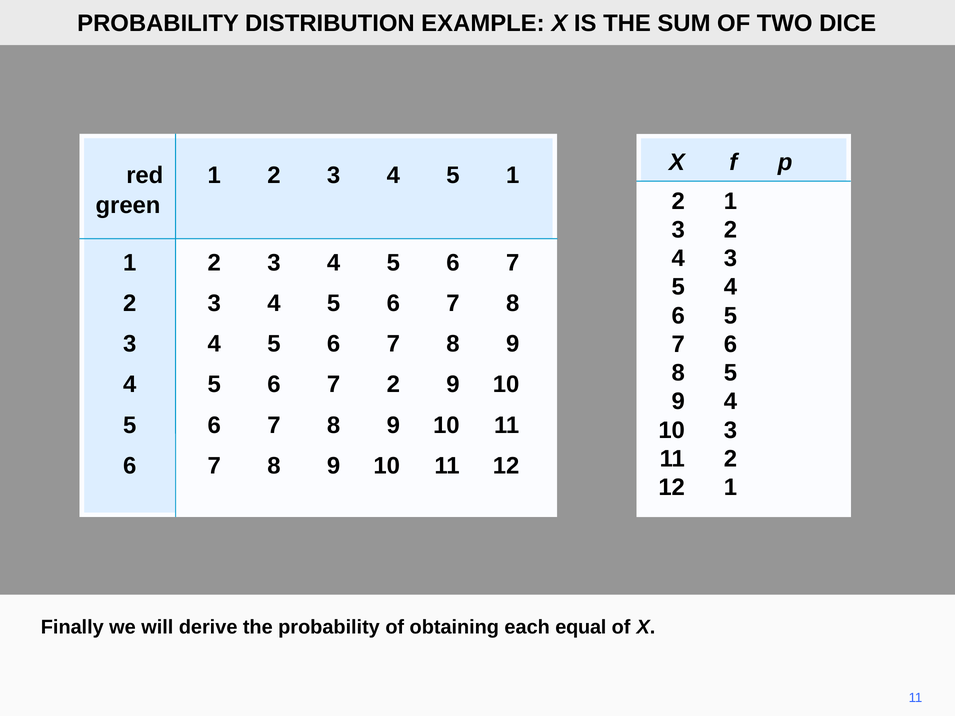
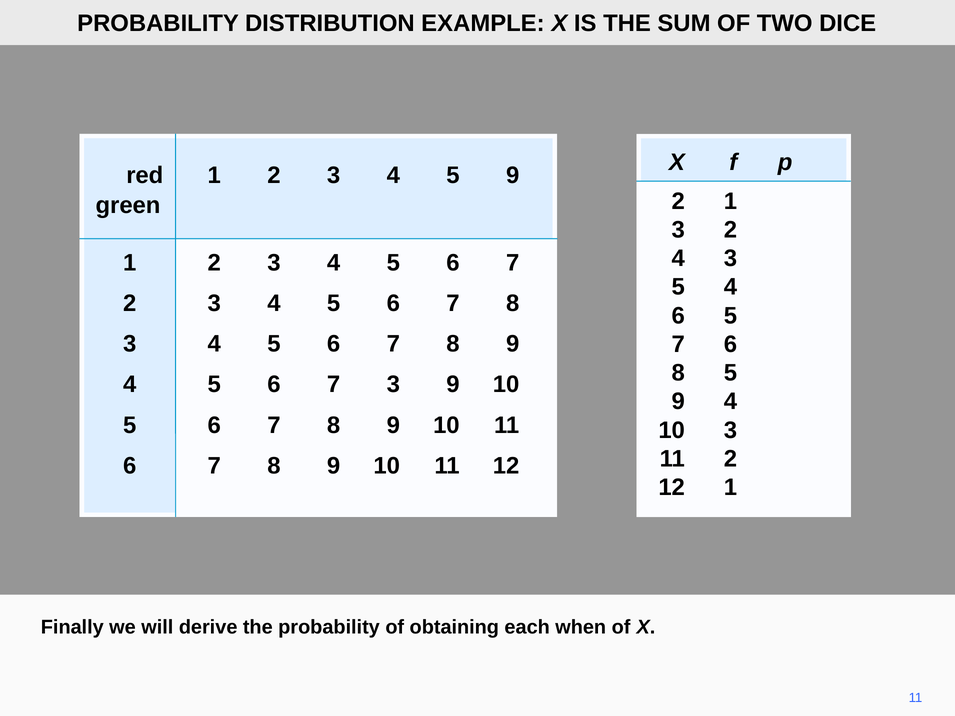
5 1: 1 -> 9 (513, 175)
2: 2 -> 3 (393, 385)
equal: equal -> when (581, 627)
